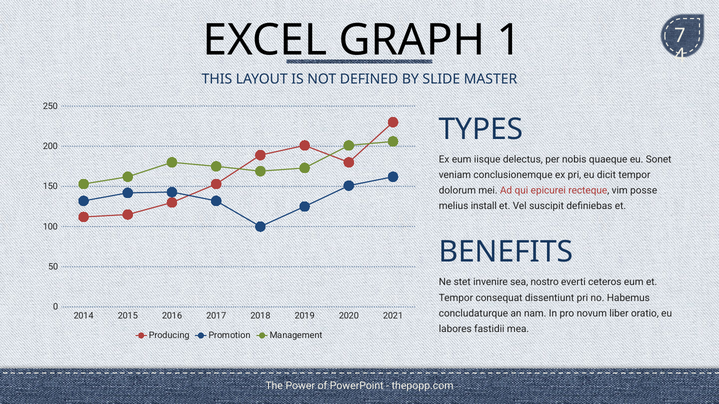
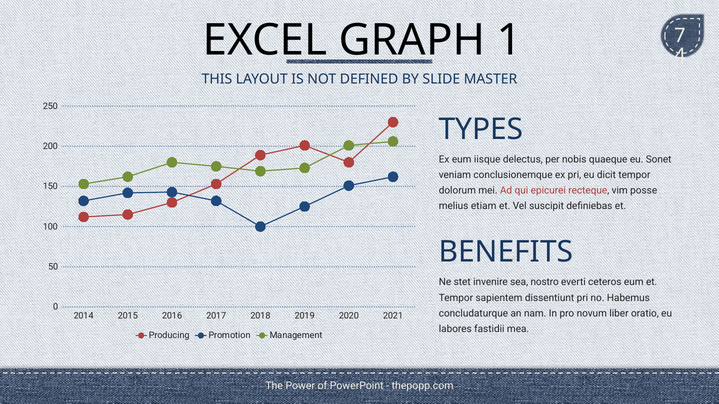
install: install -> etiam (484, 206)
consequat: consequat -> sapientem (499, 298)
